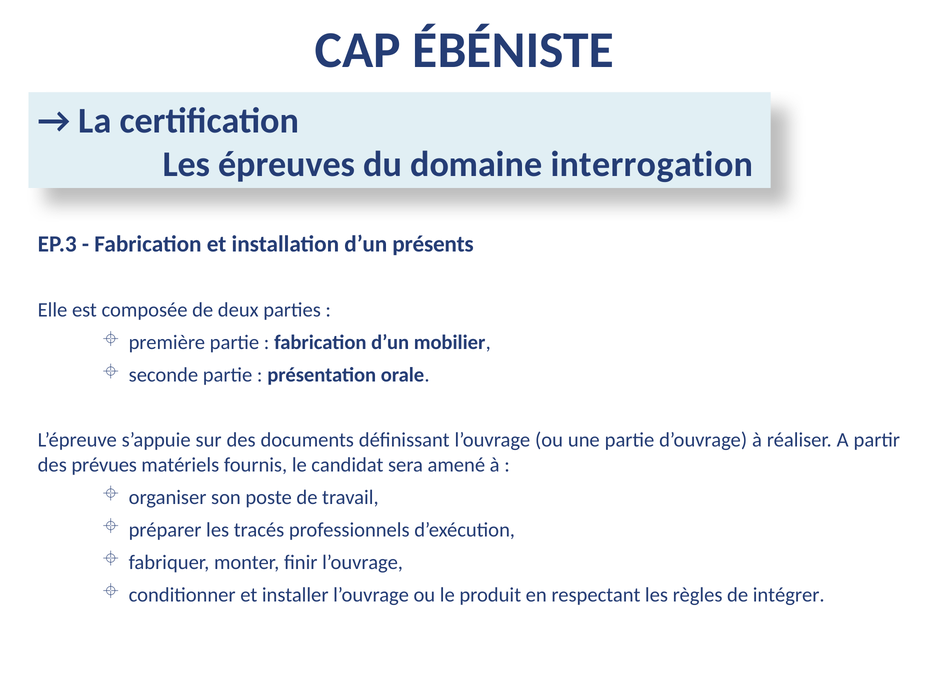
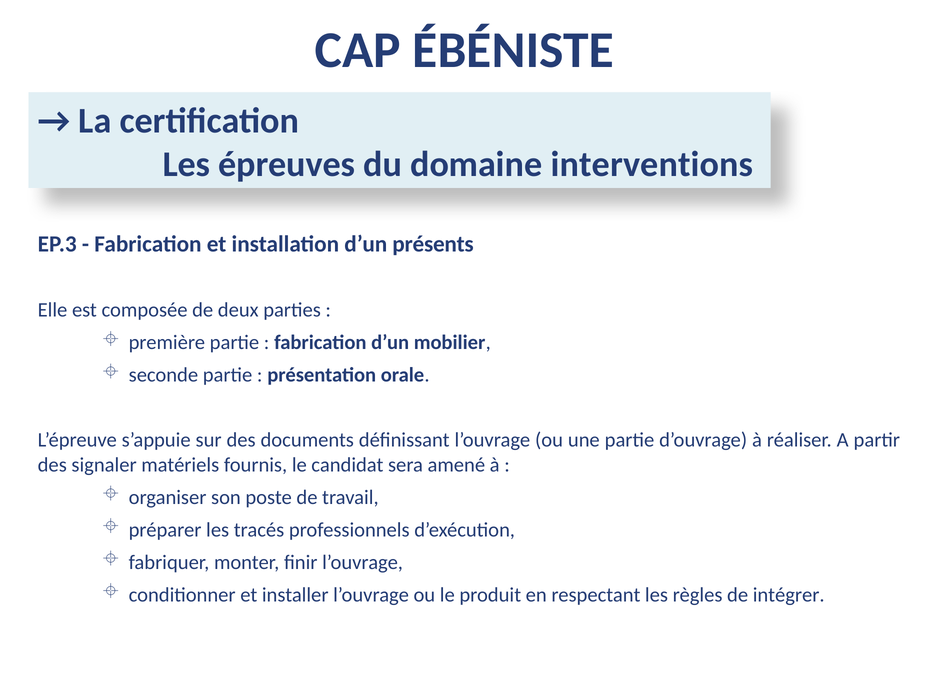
interrogation: interrogation -> interventions (652, 164)
prévues: prévues -> signaler (104, 465)
